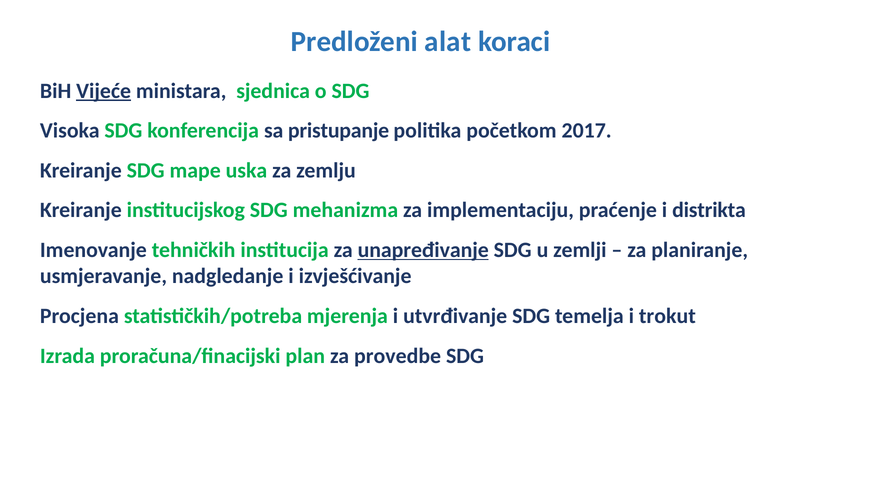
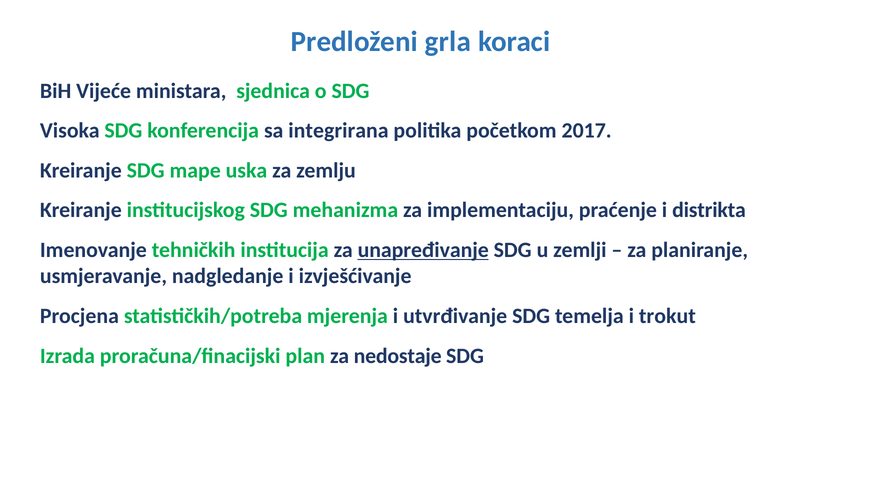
alat: alat -> grla (448, 42)
Vijeće underline: present -> none (104, 91)
pristupanje: pristupanje -> integrirana (338, 131)
provedbe: provedbe -> nedostaje (398, 356)
